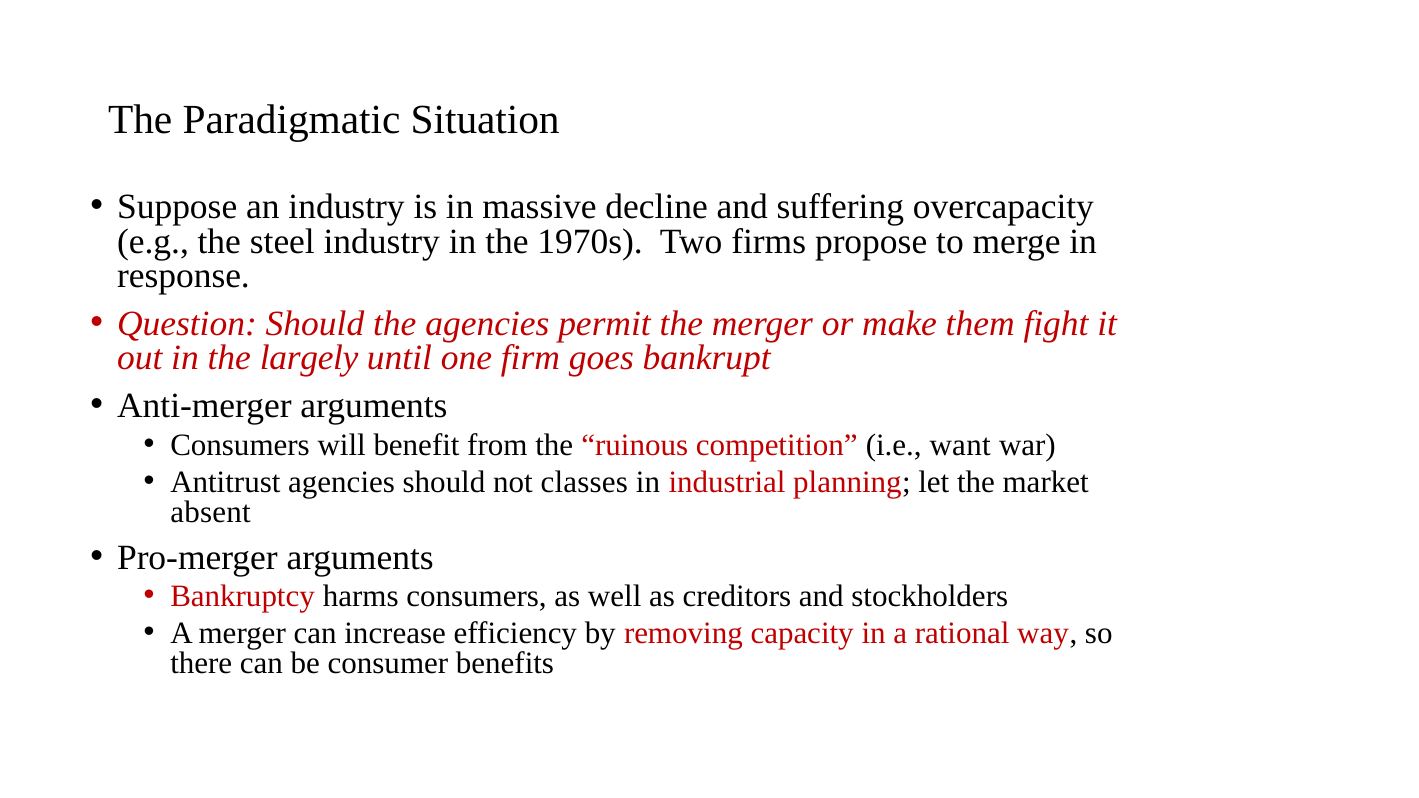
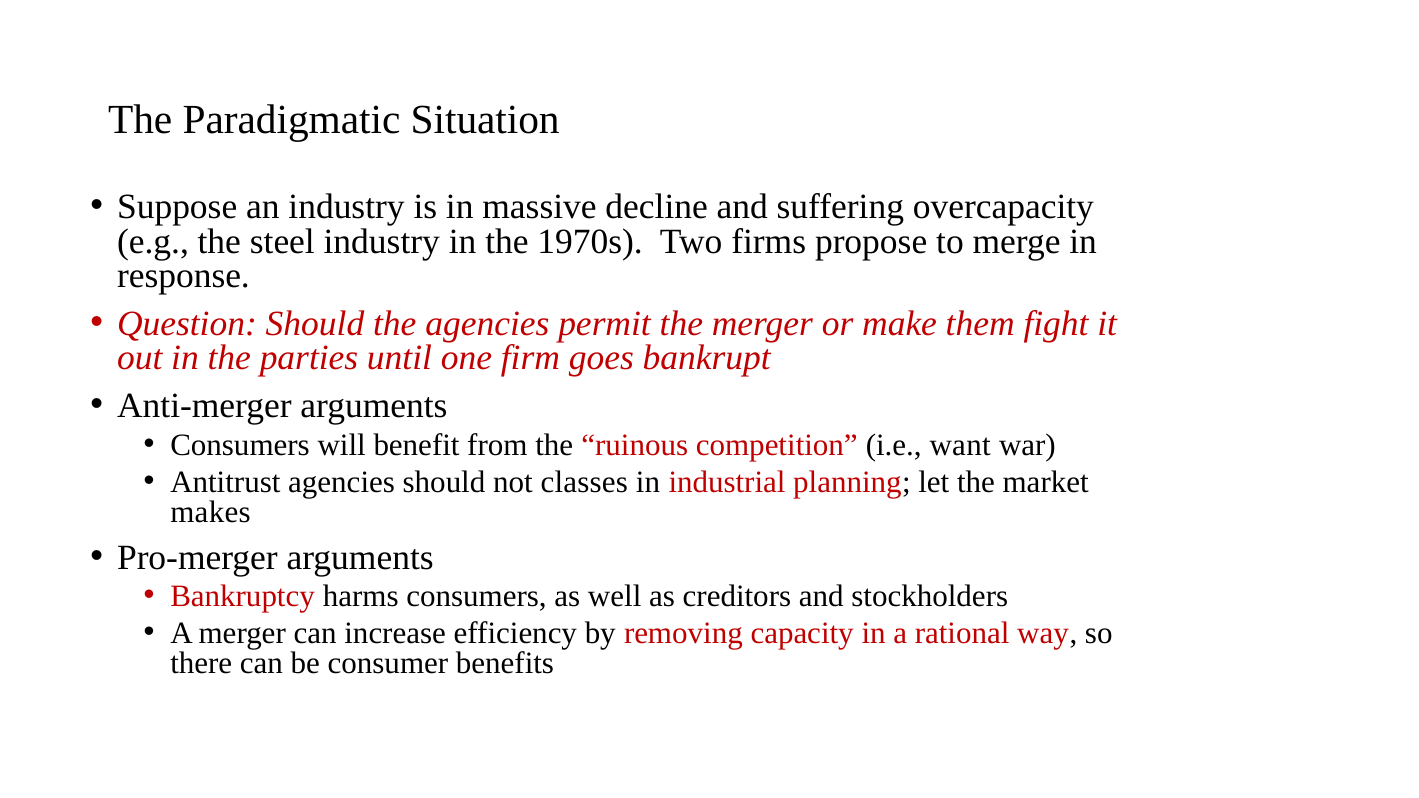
largely: largely -> parties (309, 358)
absent: absent -> makes (211, 512)
